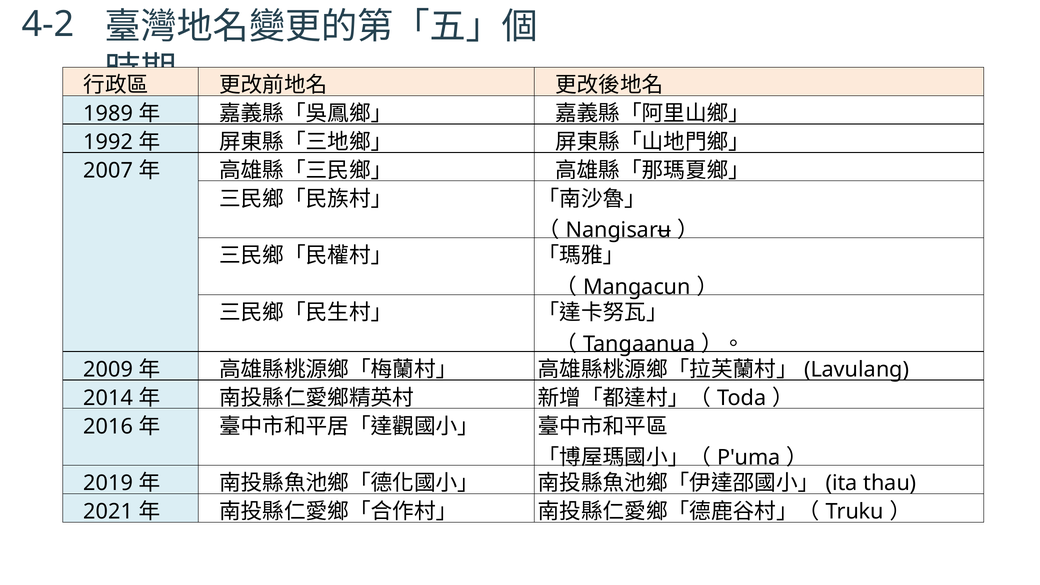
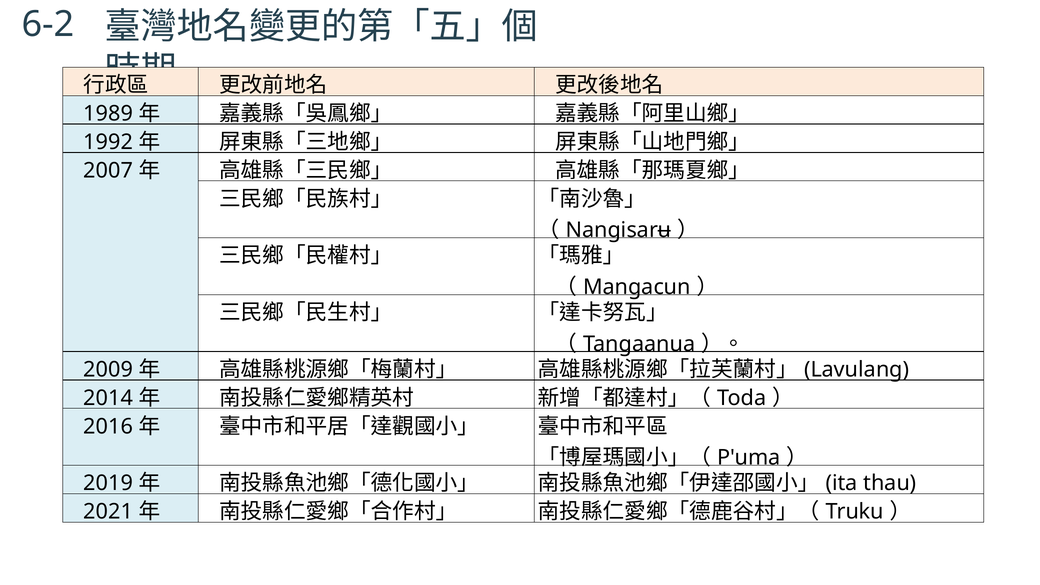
4-2: 4-2 -> 6-2 (48, 24)
